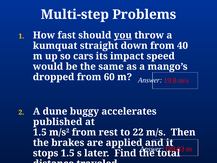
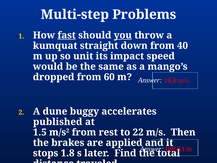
fast underline: none -> present (67, 35)
cars: cars -> unit (83, 56)
stops 1.5: 1.5 -> 1.8 (68, 153)
